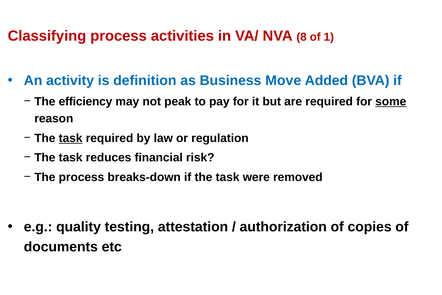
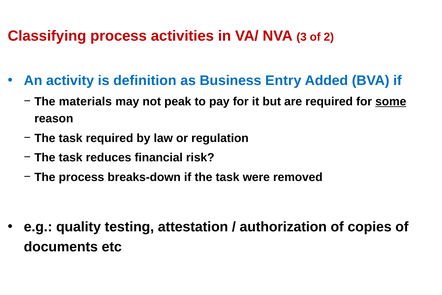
8: 8 -> 3 (302, 37)
1: 1 -> 2 (329, 37)
Move: Move -> Entry (283, 81)
efficiency: efficiency -> materials (85, 101)
task underline: present -> none (71, 138)
